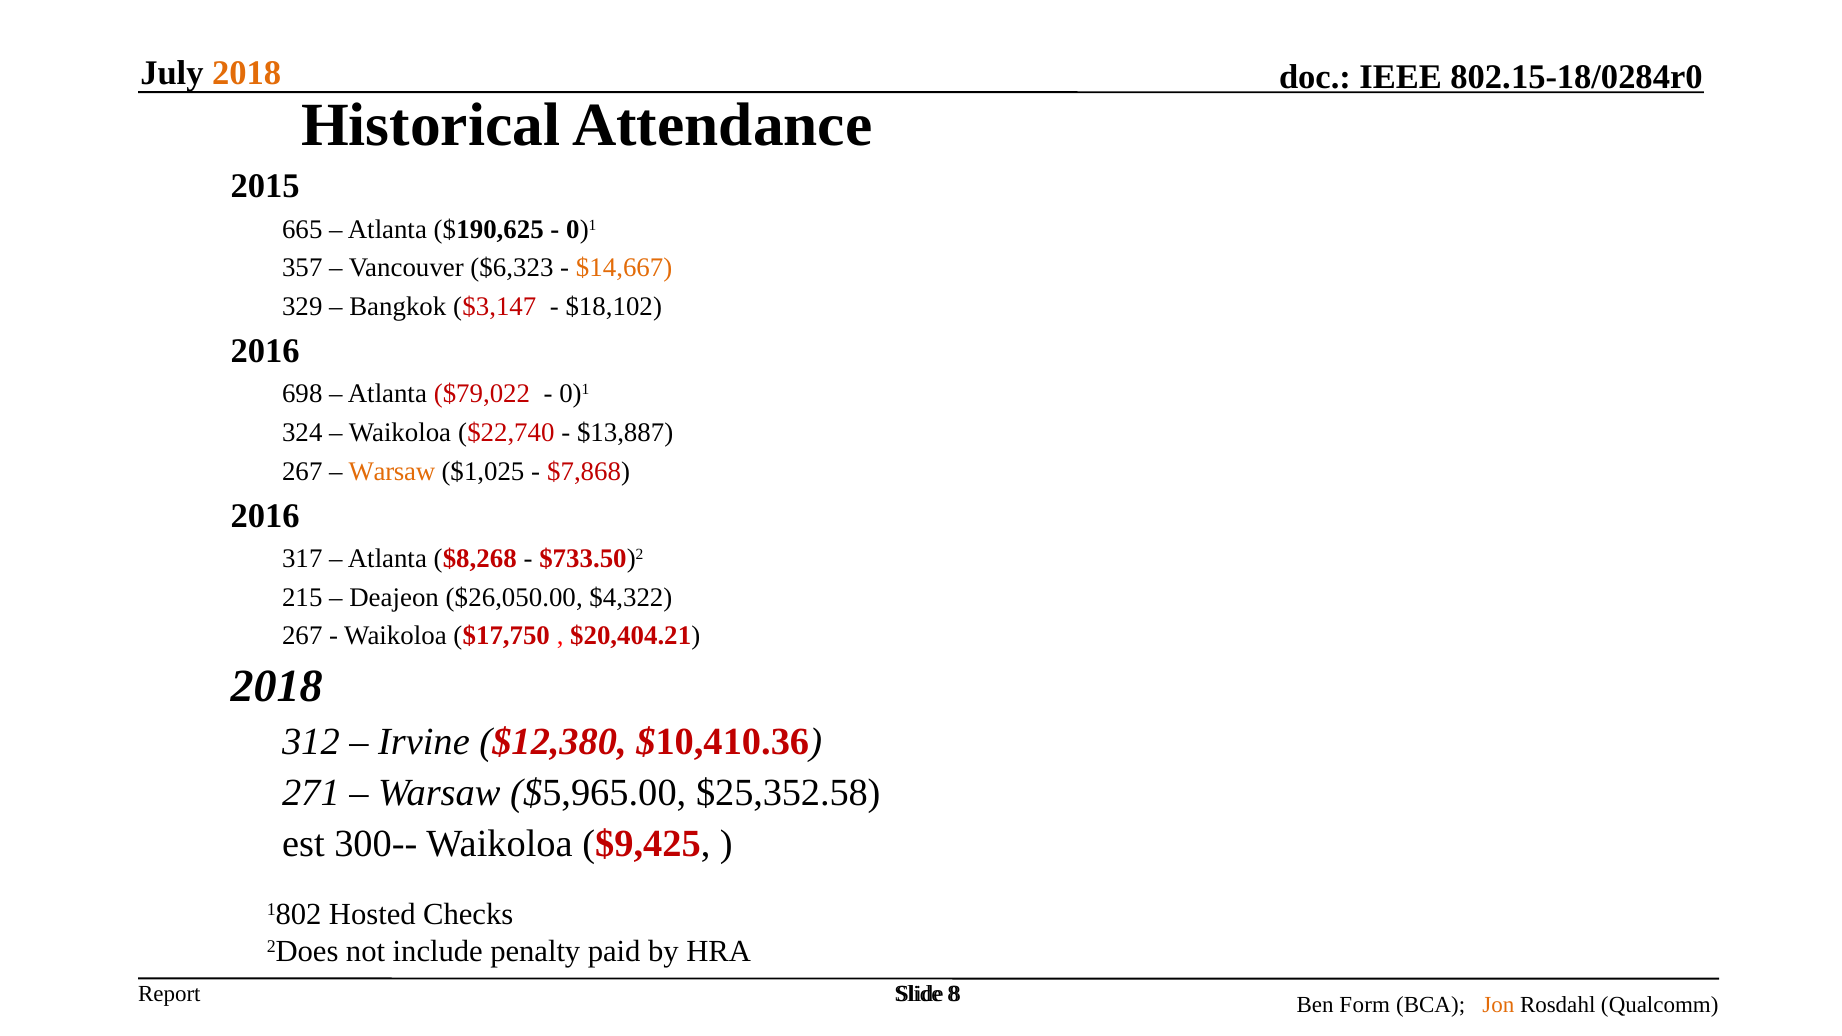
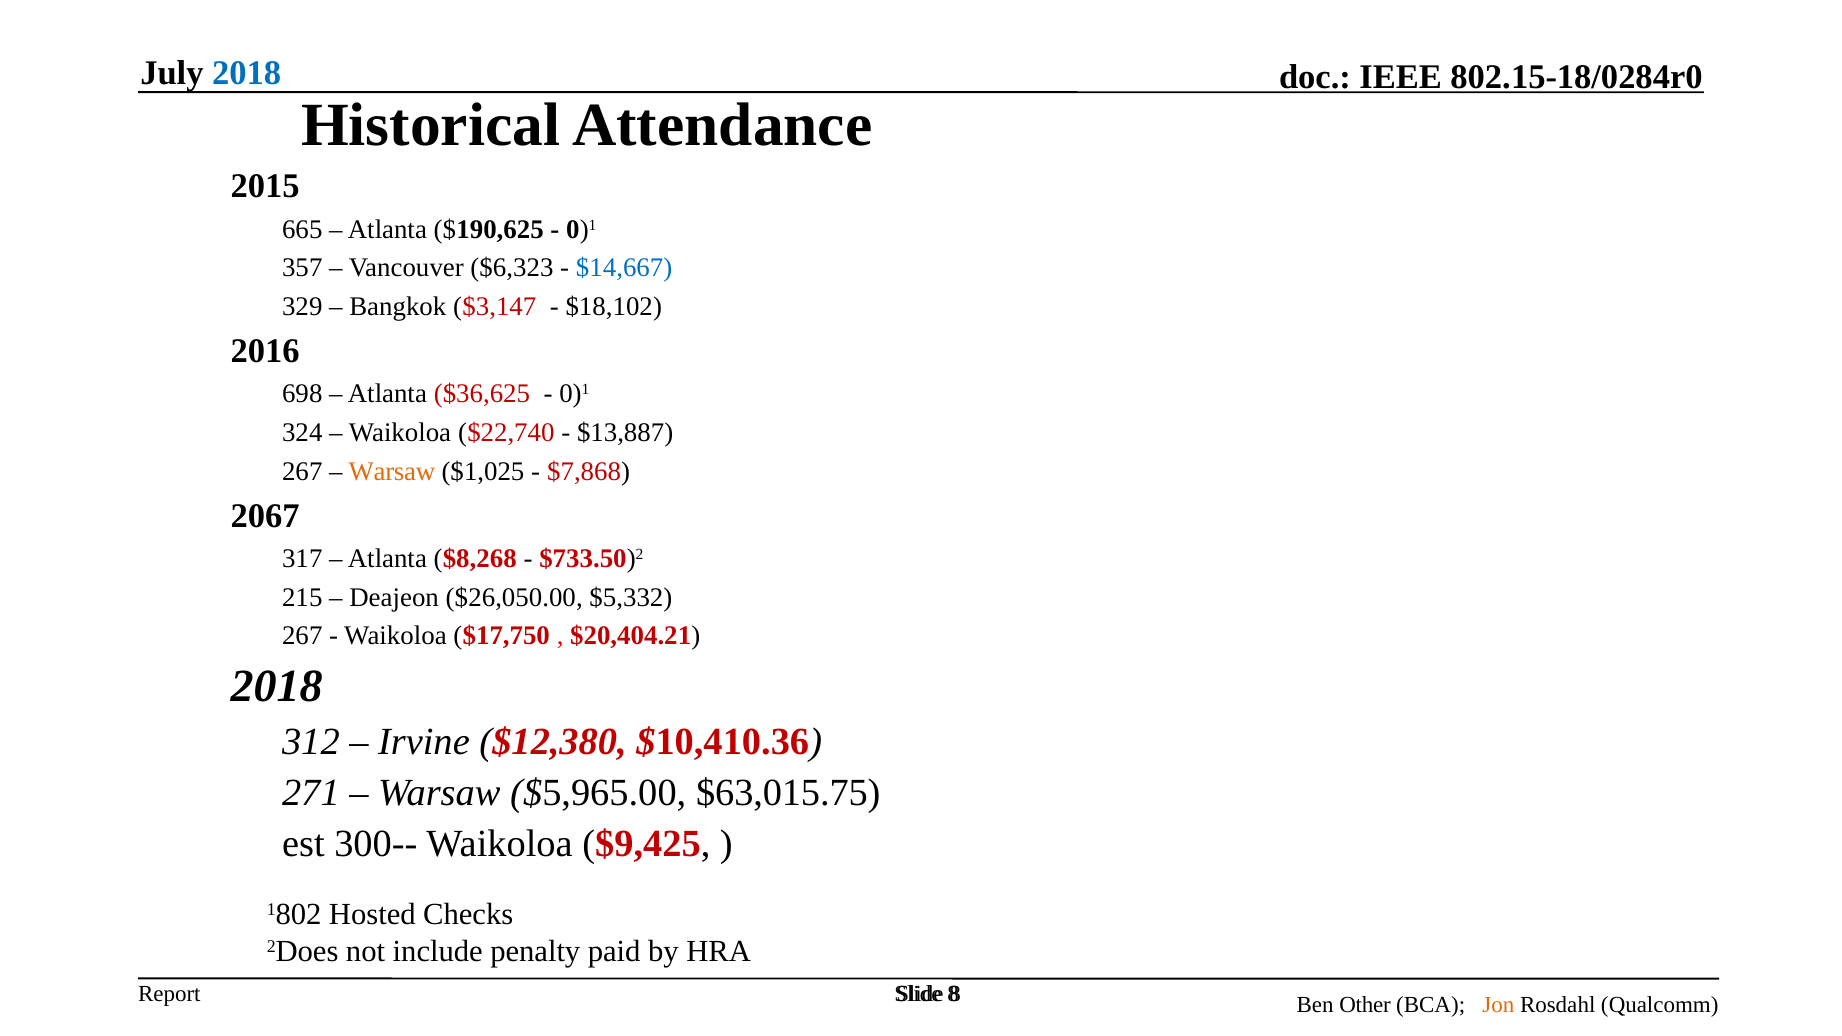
2018 colour: orange -> blue (247, 73)
$14,667 colour: orange -> blue (624, 268)
$79,022: $79,022 -> $36,625 (482, 394)
2016: 2016 -> 2067 (265, 516)
$4,322: $4,322 -> $5,332 (631, 597)
$25,352.58: $25,352.58 -> $63,015.75 (788, 793)
Form: Form -> Other (1365, 1005)
